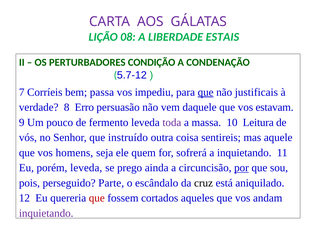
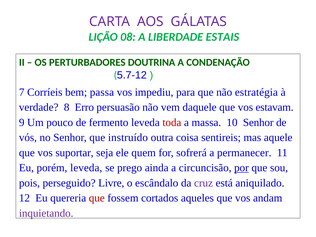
CONDIÇÃO: CONDIÇÃO -> DOUTRINA (152, 62)
que underline: present -> none (206, 92)
justificais: justificais -> estratégia (256, 92)
toda colour: purple -> red (172, 122)
10 Leitura: Leitura -> Senhor (258, 122)
homens: homens -> suportar (74, 153)
a inquietando: inquietando -> permanecer (244, 153)
Parte: Parte -> Livre (111, 183)
cruz colour: black -> purple (204, 183)
